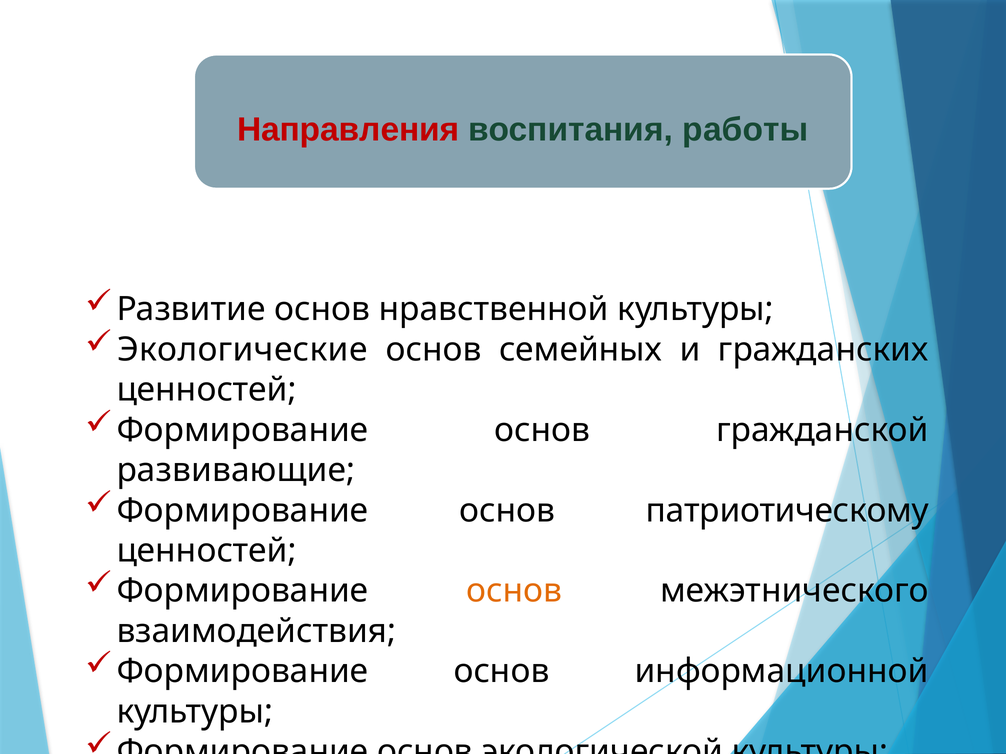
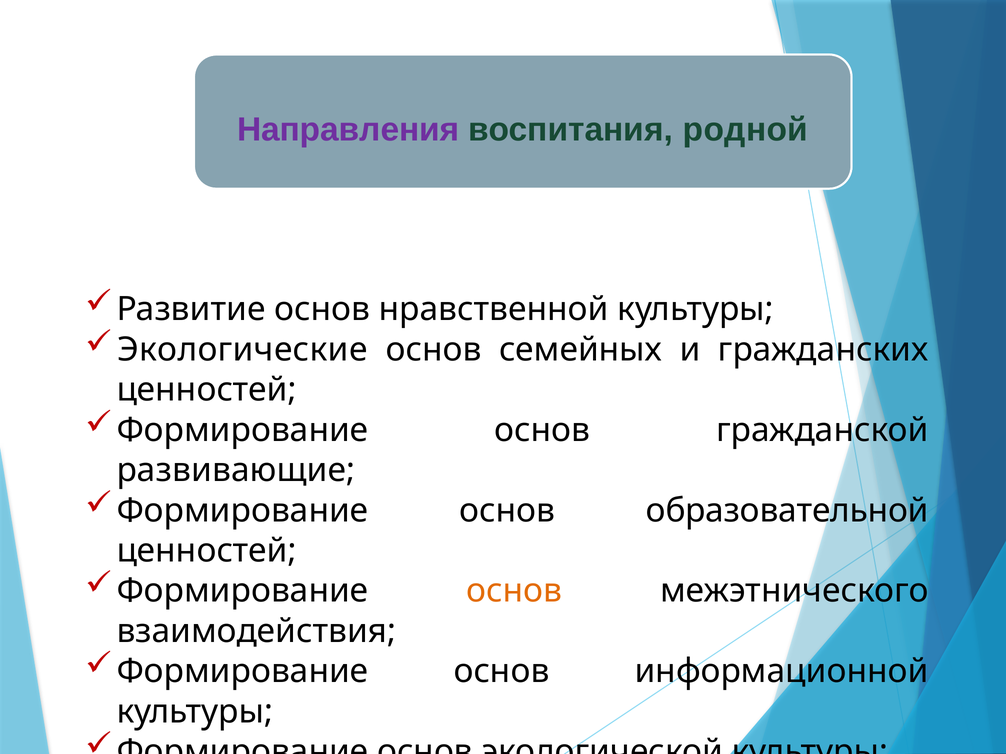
Направления colour: red -> purple (348, 130)
работы: работы -> родной (745, 130)
патриотическому: патриотическому -> образовательной (787, 511)
